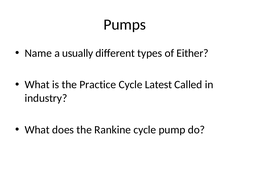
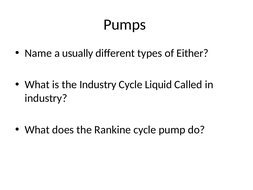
the Practice: Practice -> Industry (98, 85)
Latest: Latest -> Liquid (158, 85)
